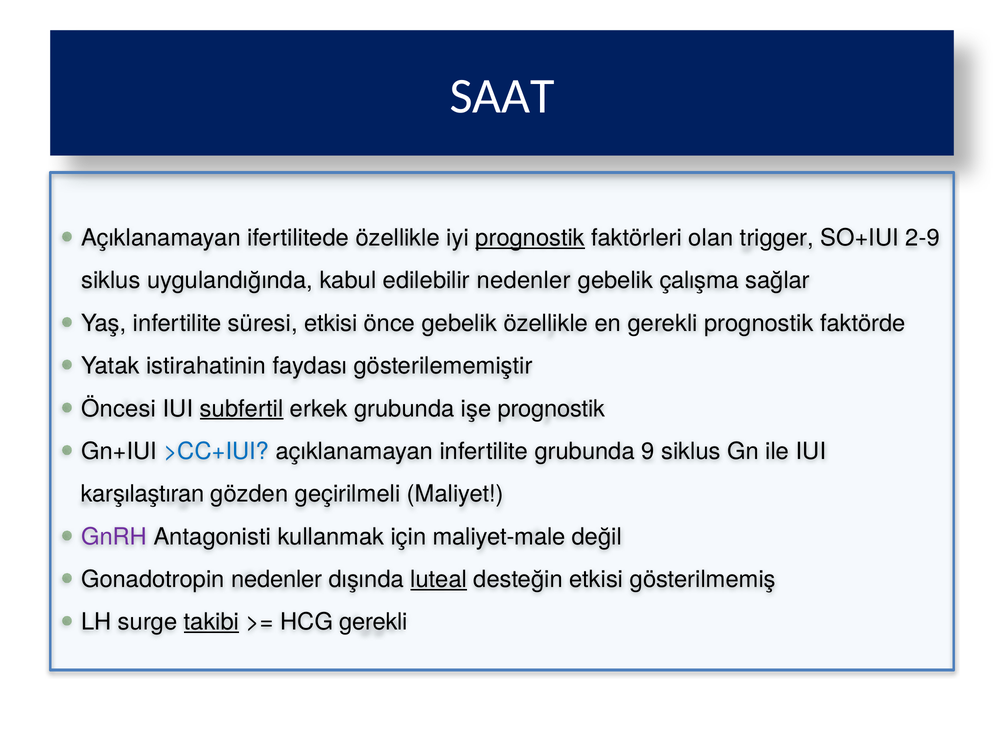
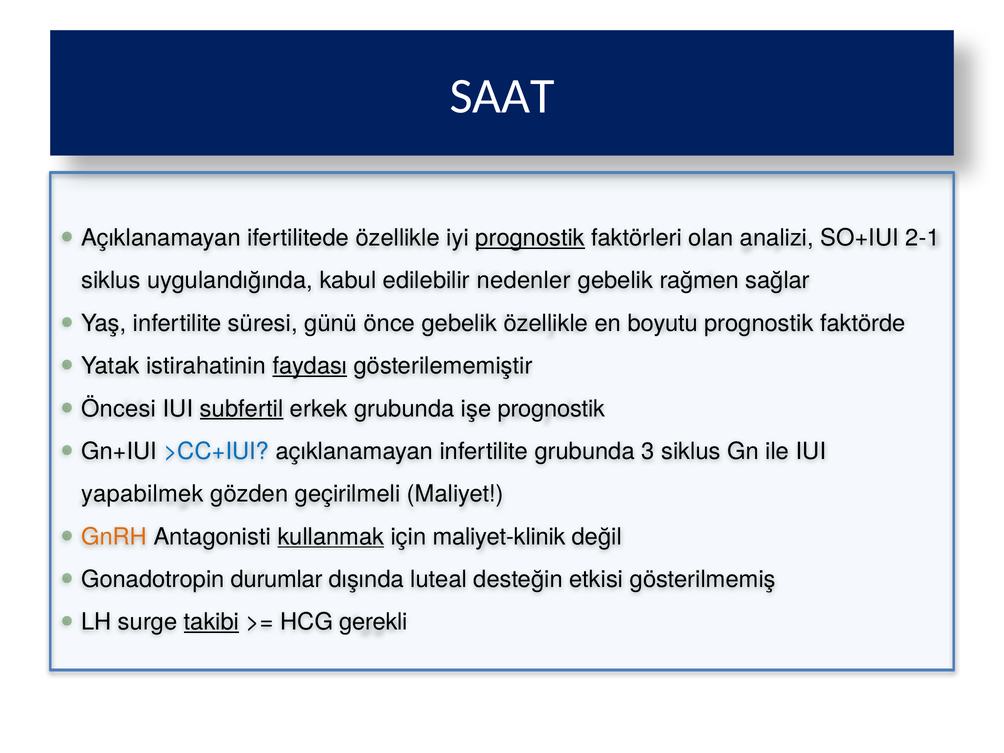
trigger: trigger -> analizi (777, 238)
2-9: 2-9 -> 2-1 (923, 238)
çalışma: çalışma -> rağmen (699, 281)
süresi etkisi: etkisi -> günü (331, 323)
en gerekli: gerekli -> boyutu (663, 323)
faydası underline: none -> present (310, 366)
9: 9 -> 3 (648, 451)
karşılaştıran: karşılaştıran -> yapabilmek (142, 494)
GnRH colour: purple -> orange (114, 537)
kullanmak underline: none -> present (331, 537)
maliyet-male: maliyet-male -> maliyet-klinik (499, 537)
Gonadotropin nedenler: nedenler -> durumlar (277, 579)
luteal underline: present -> none (439, 579)
